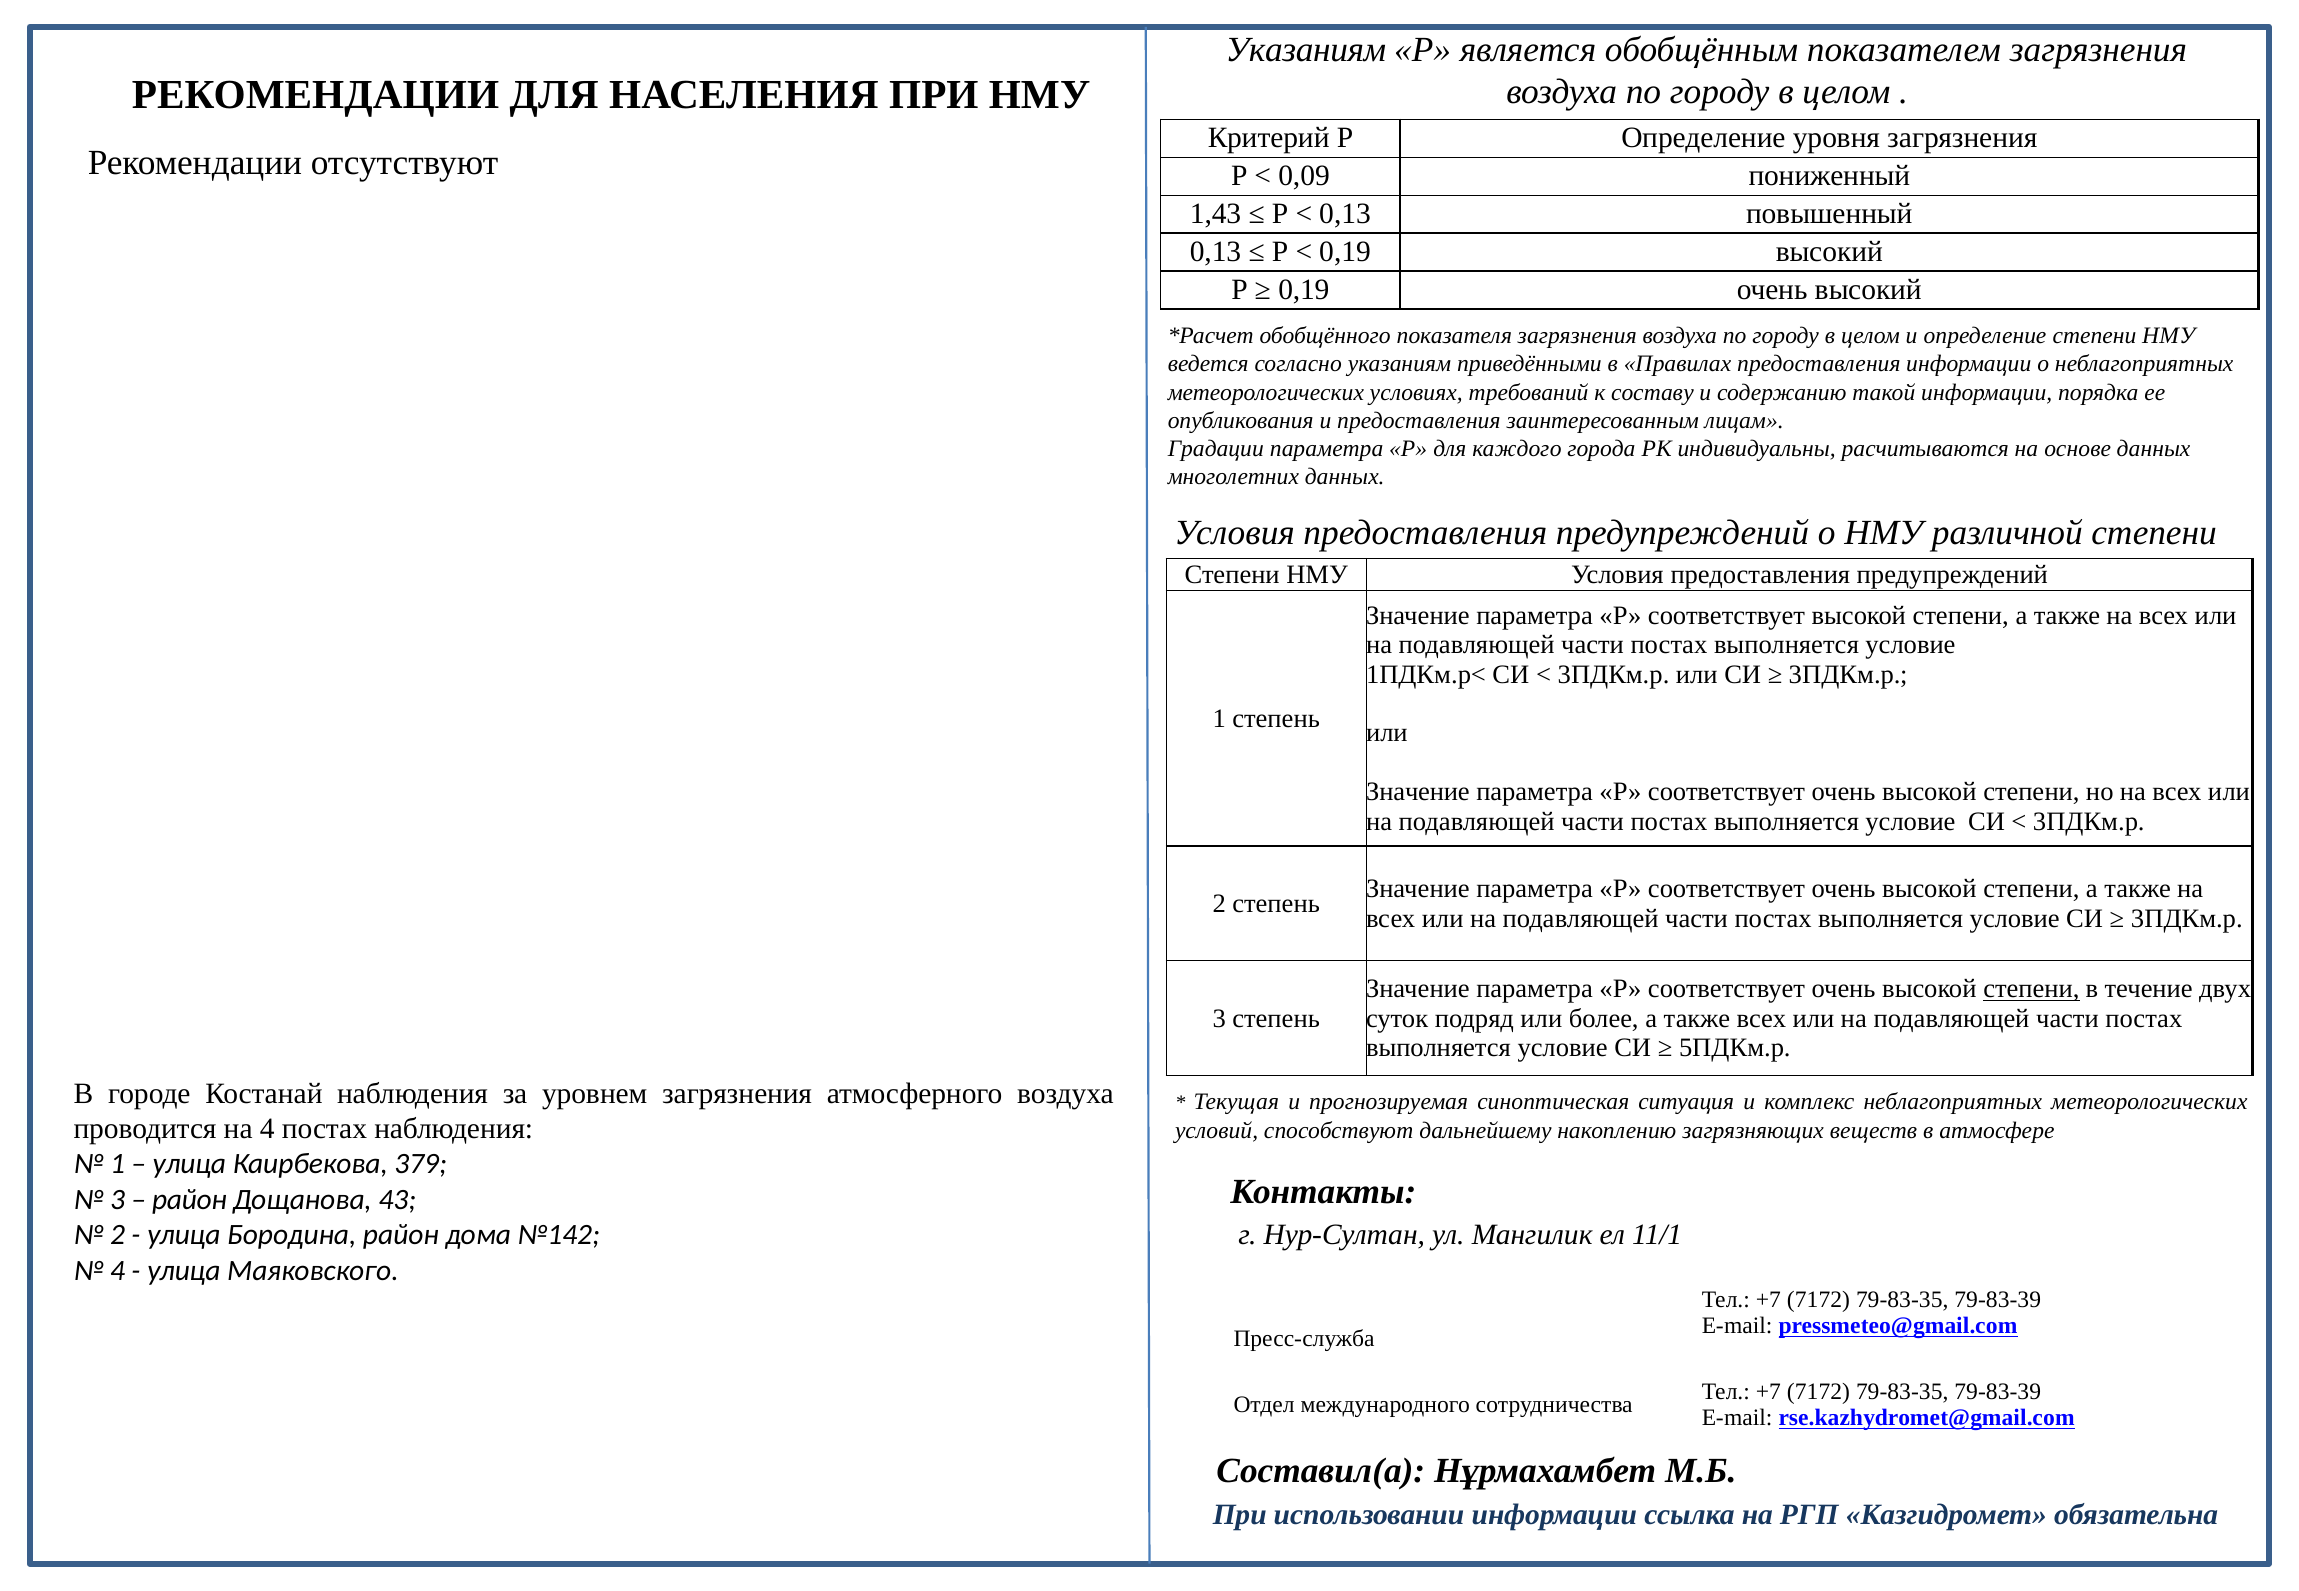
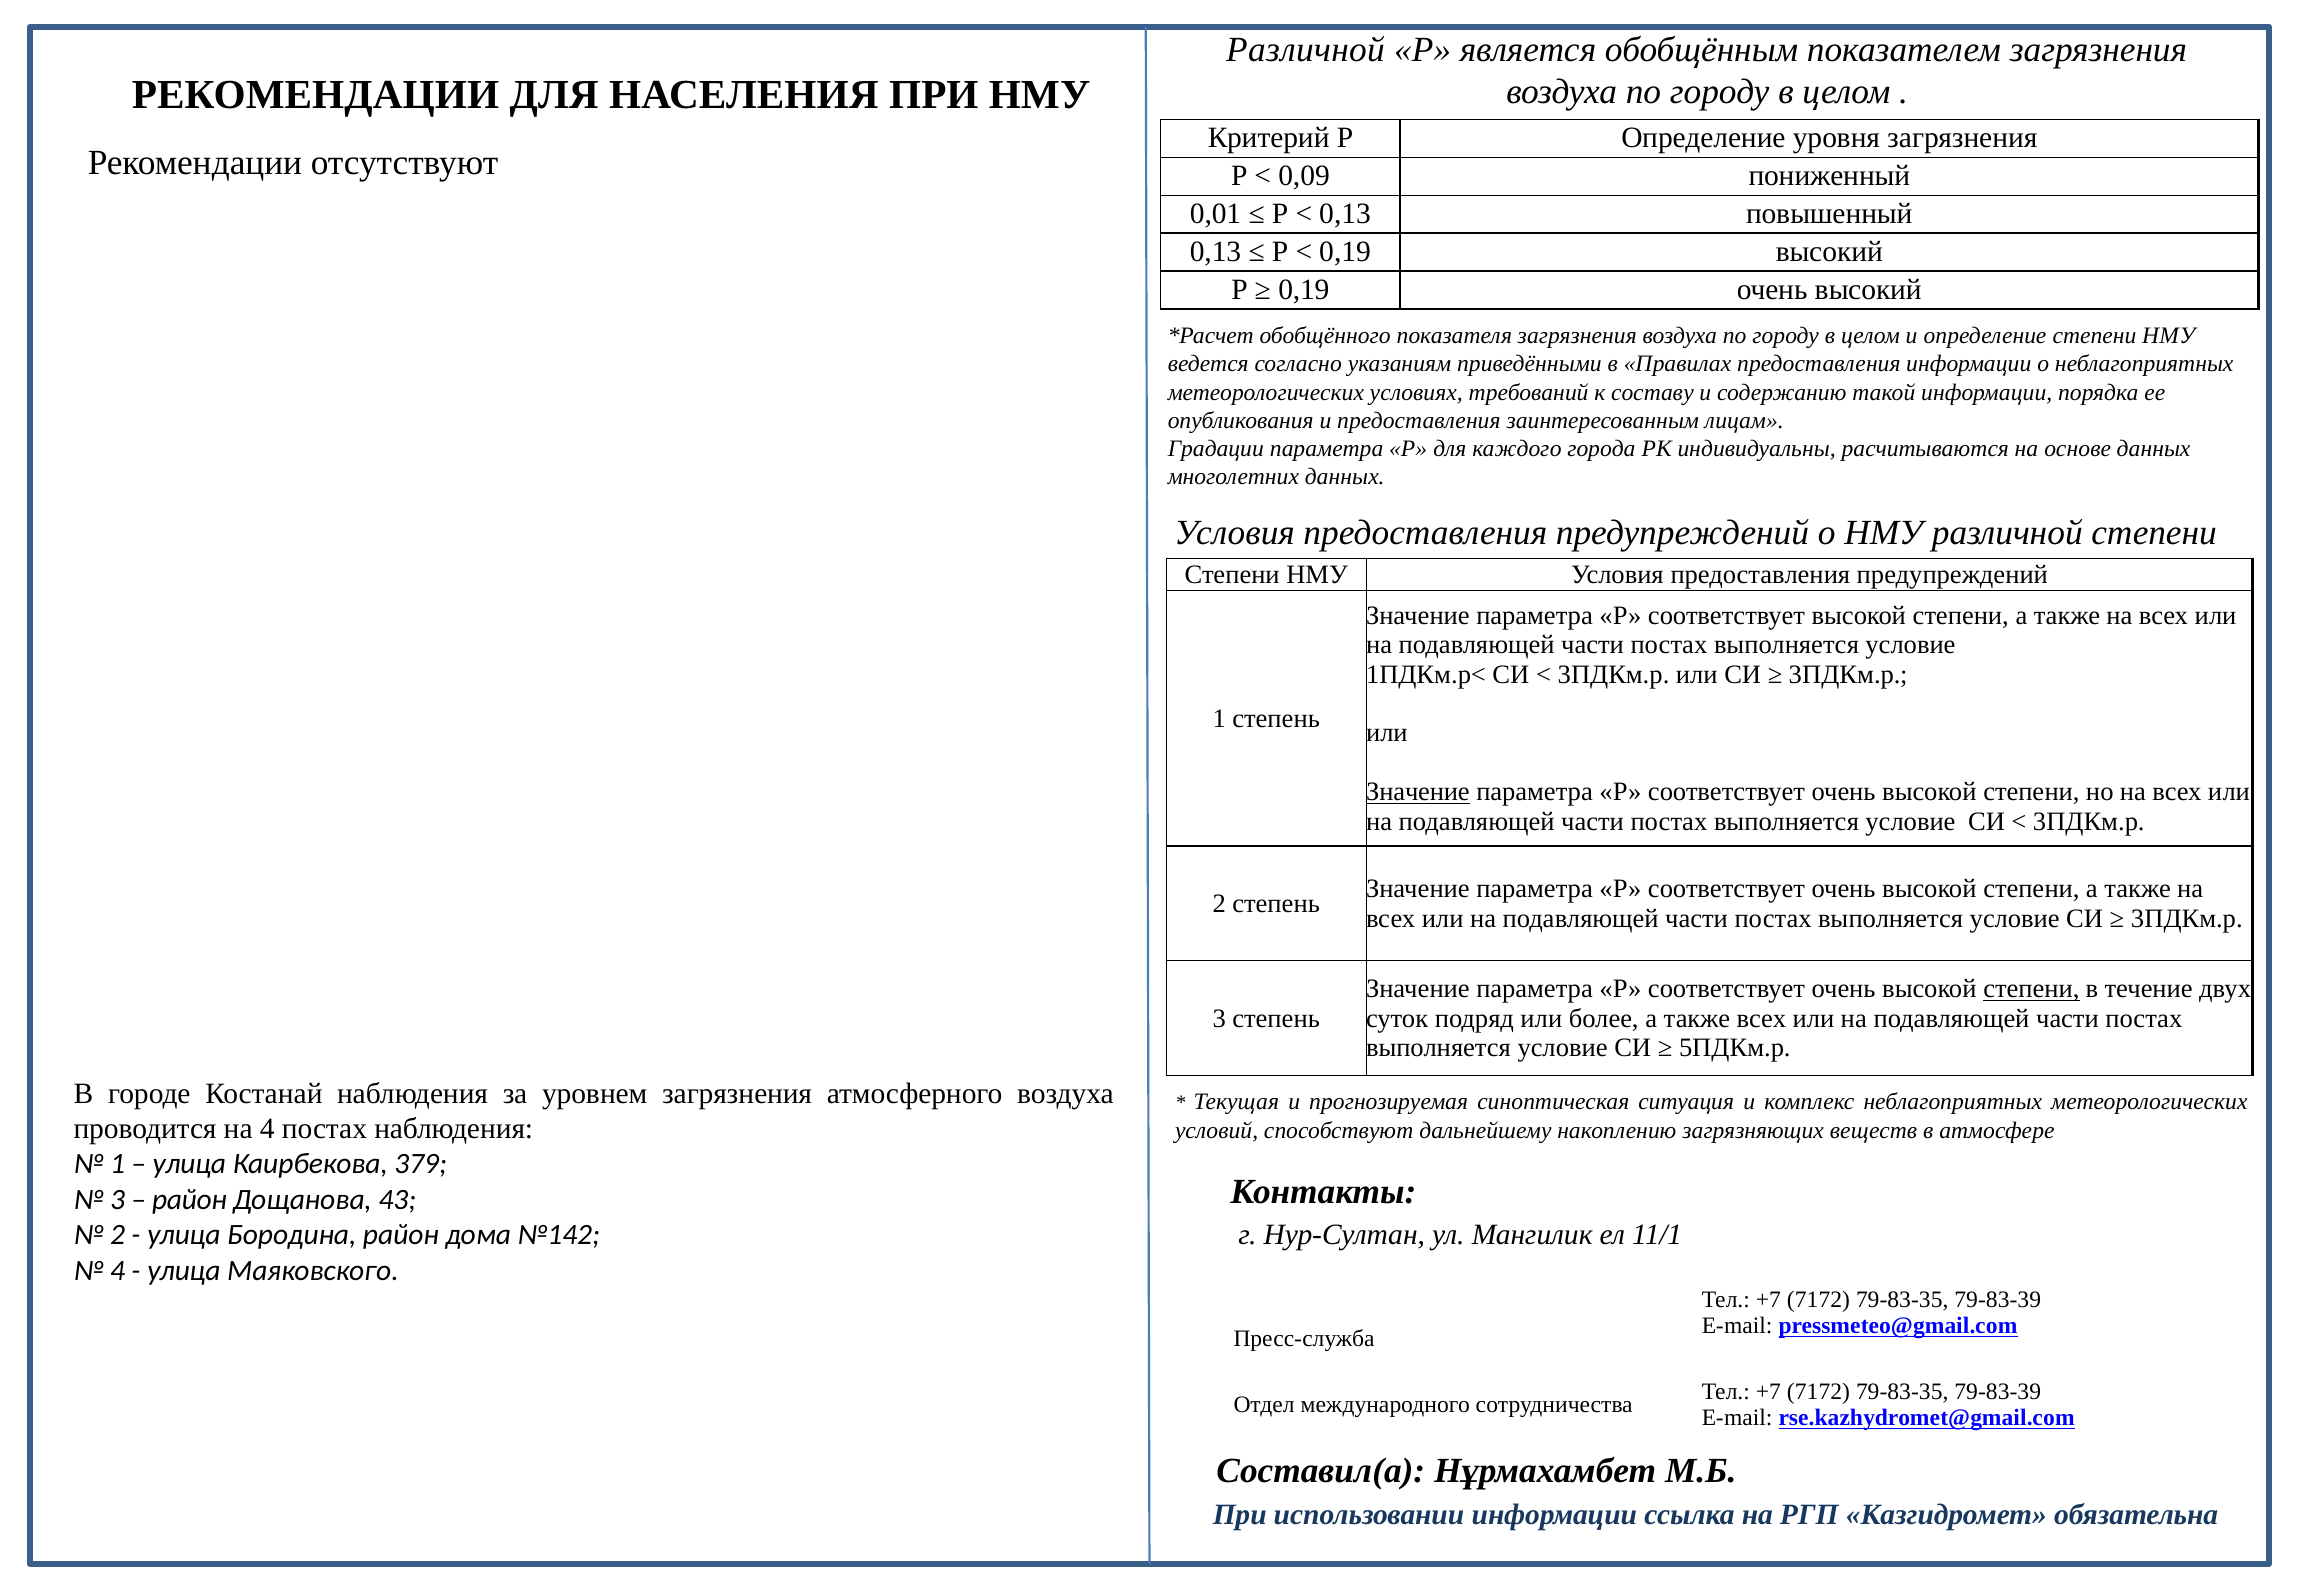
Указаниям: Указаниям -> Различной (1306, 50)
1,43: 1,43 -> 0,01 (1216, 214)
Значение underline: none -> present (1418, 792)
